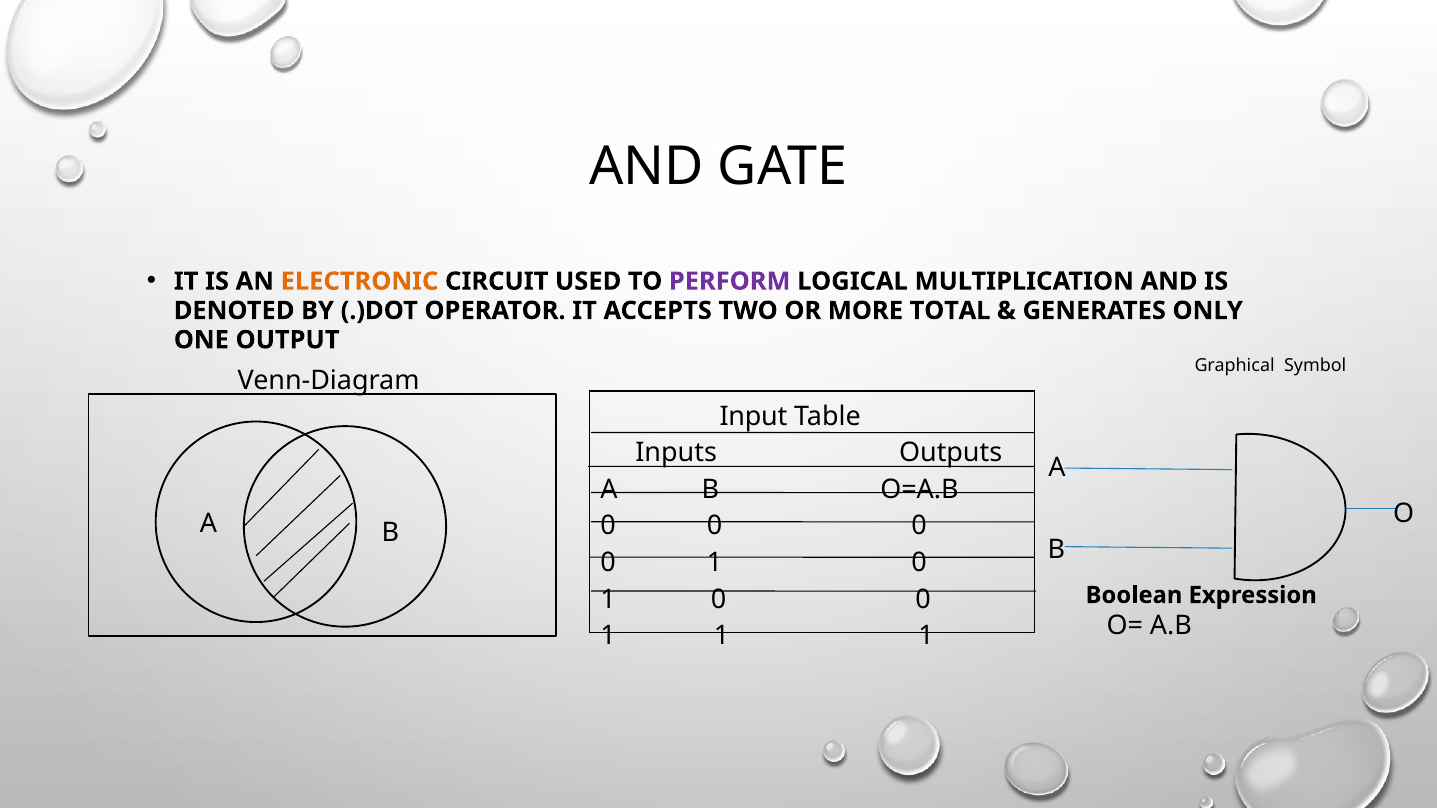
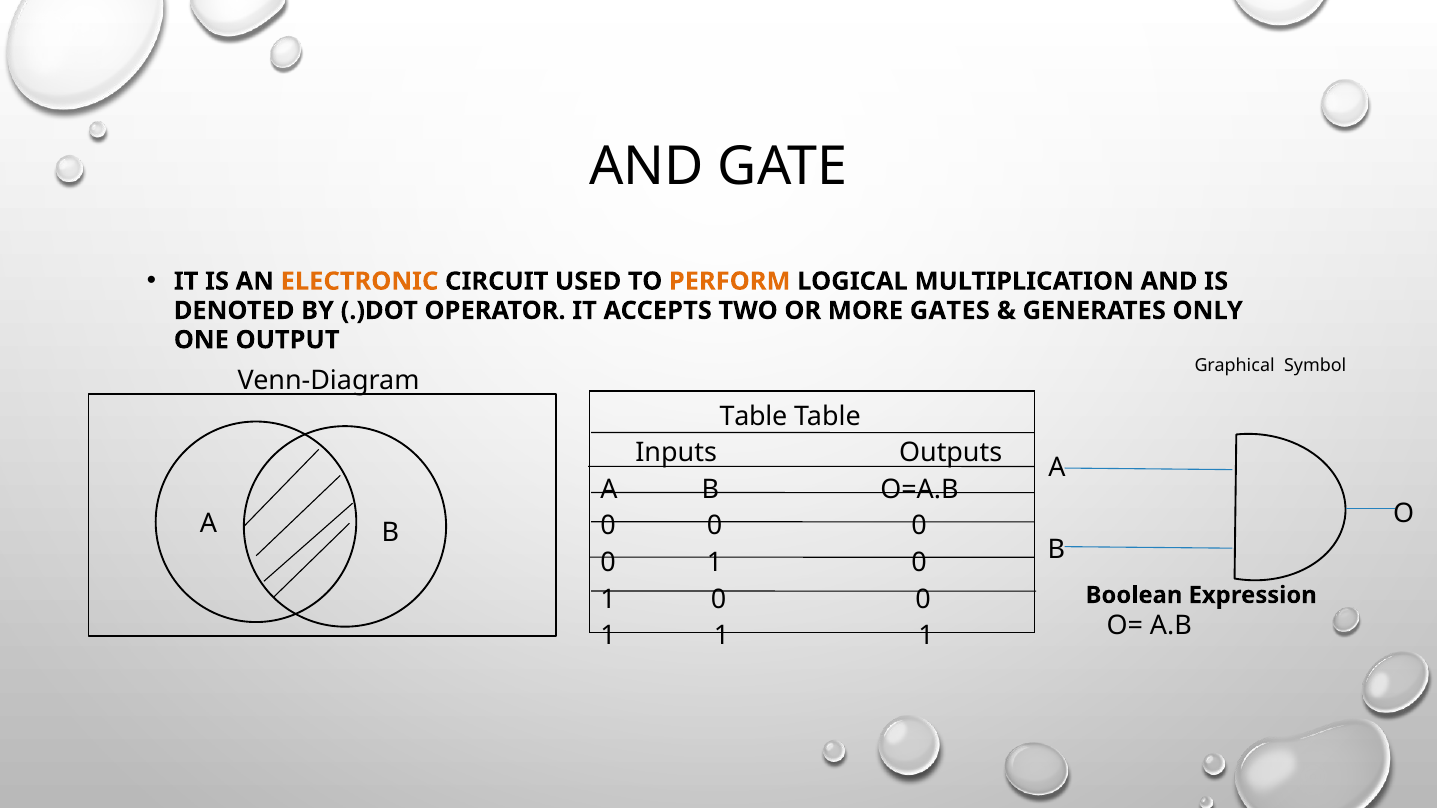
PERFORM colour: purple -> orange (730, 281)
TOTAL: TOTAL -> GATES (950, 311)
Input: Input -> Table (753, 416)
